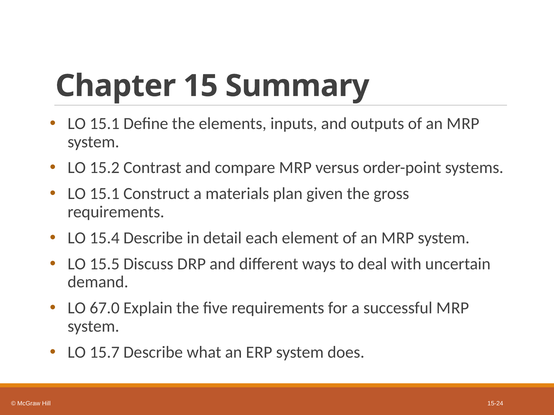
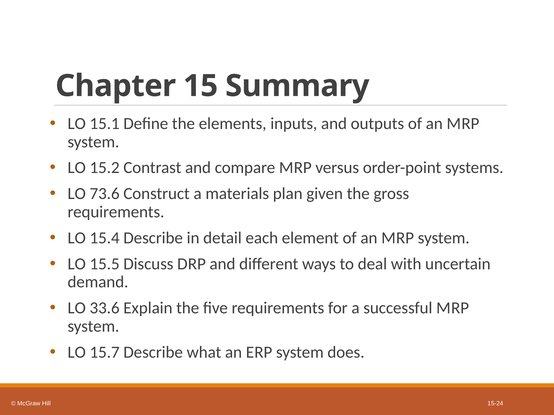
15.1: 15.1 -> 73.6 (105, 194)
67.0: 67.0 -> 33.6 (105, 308)
